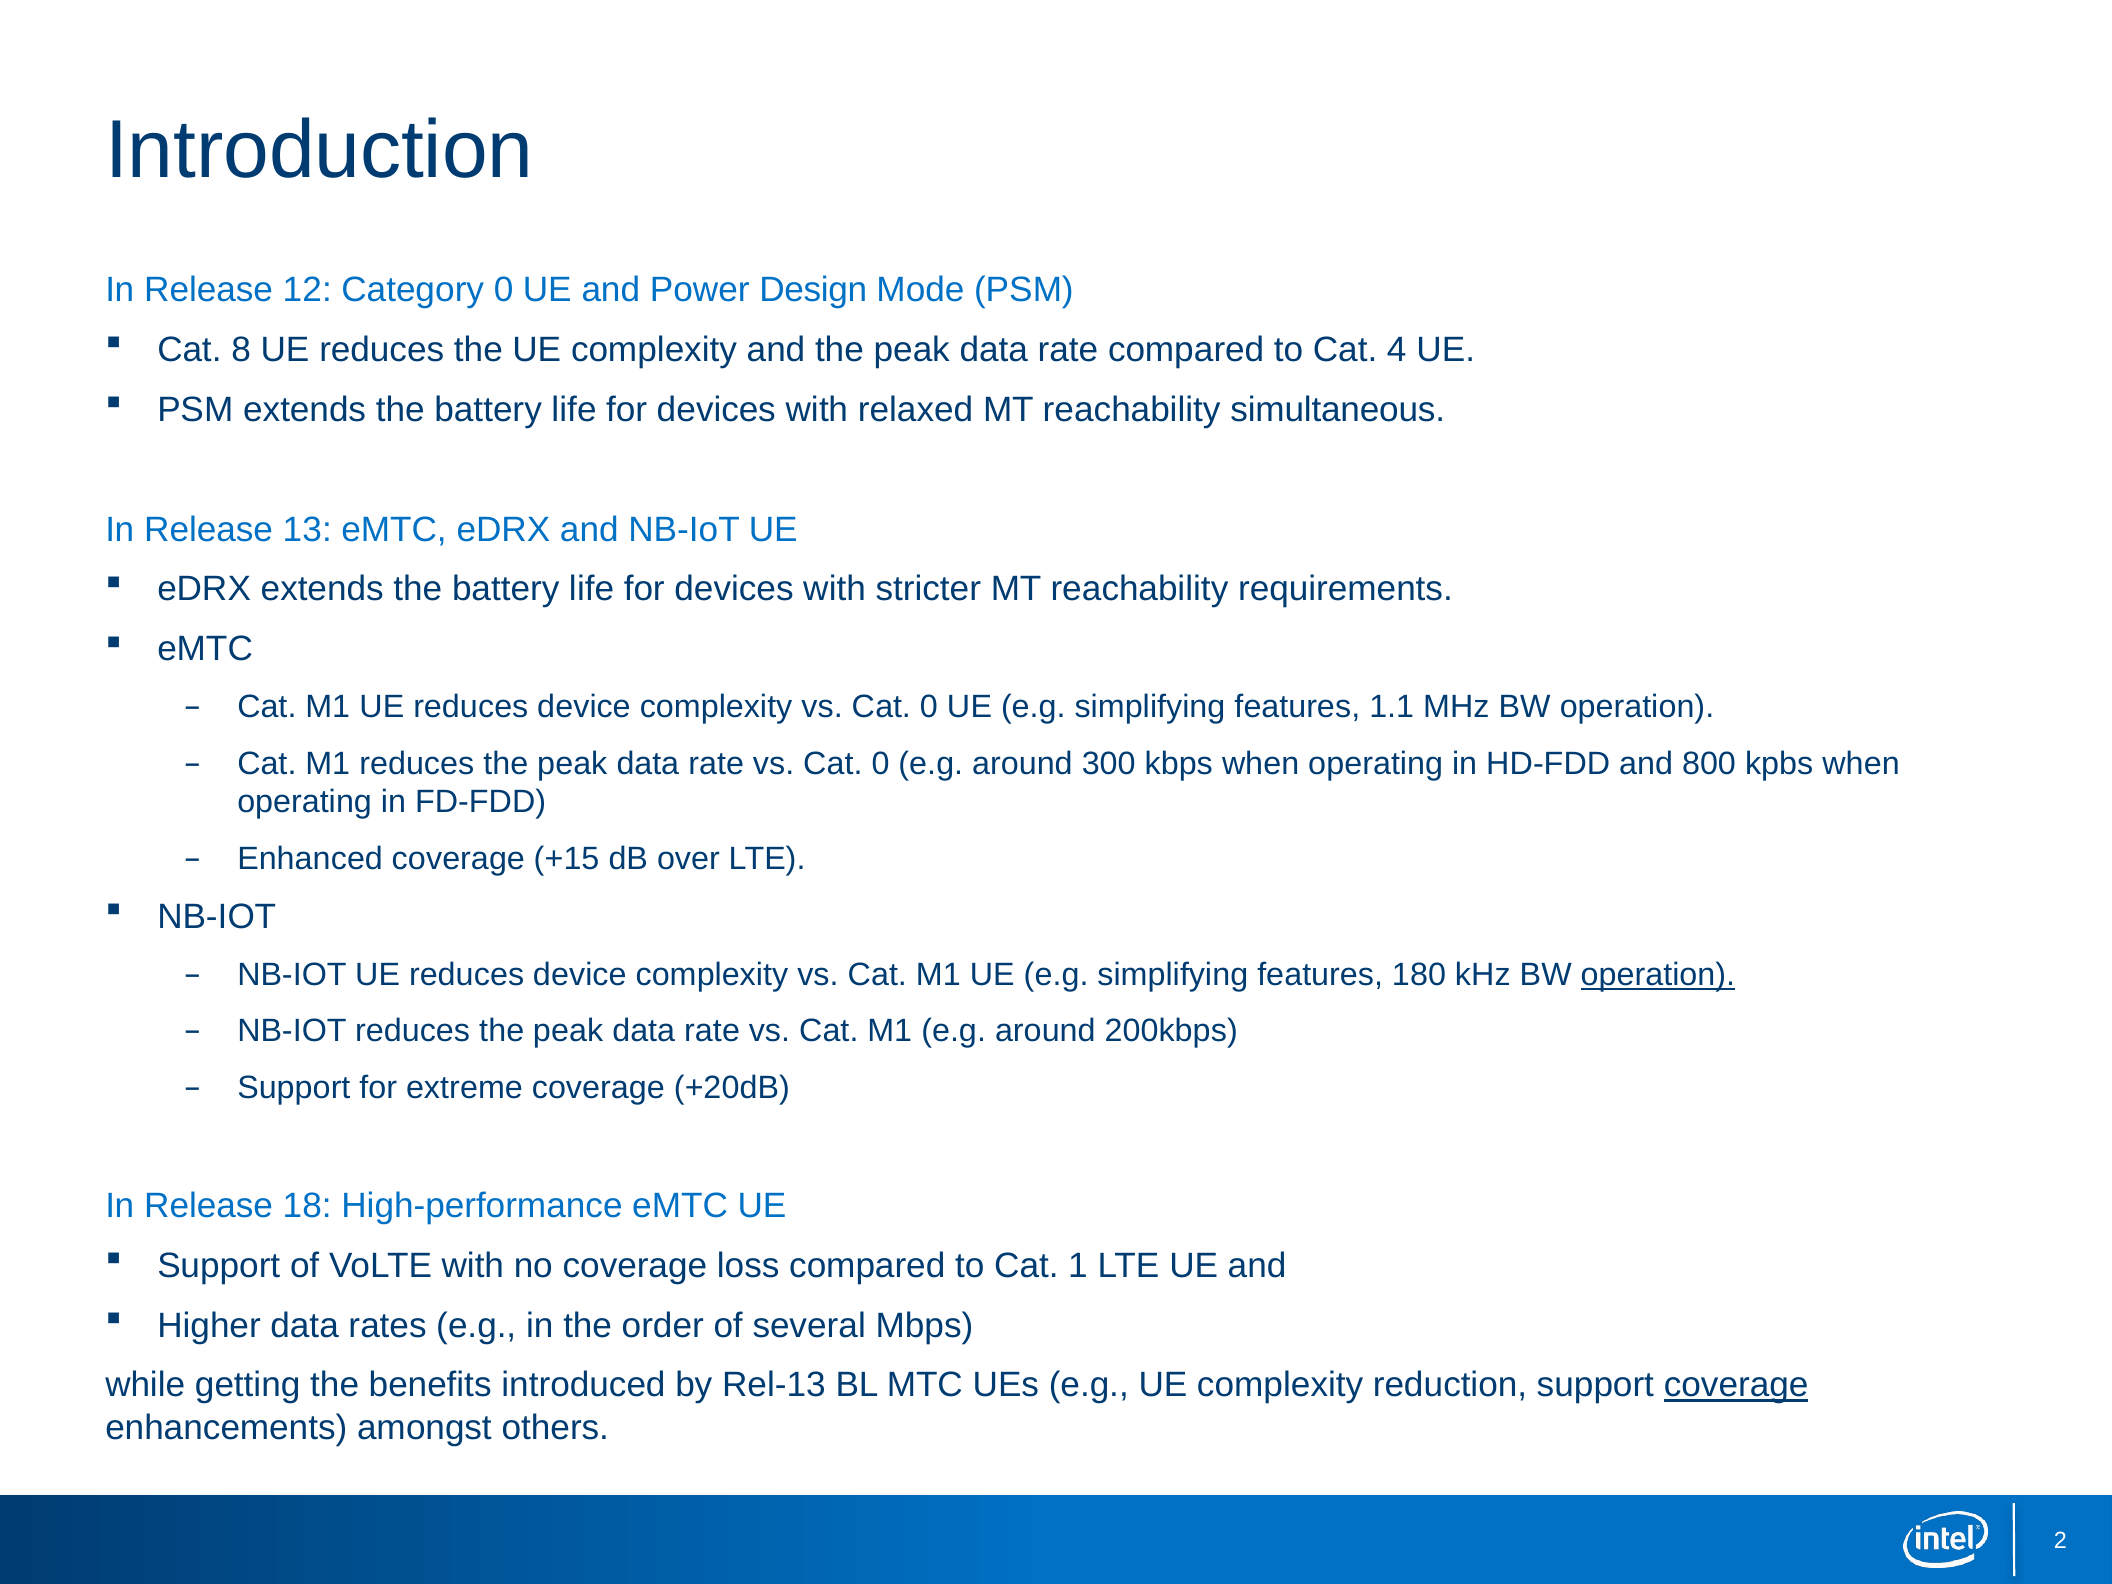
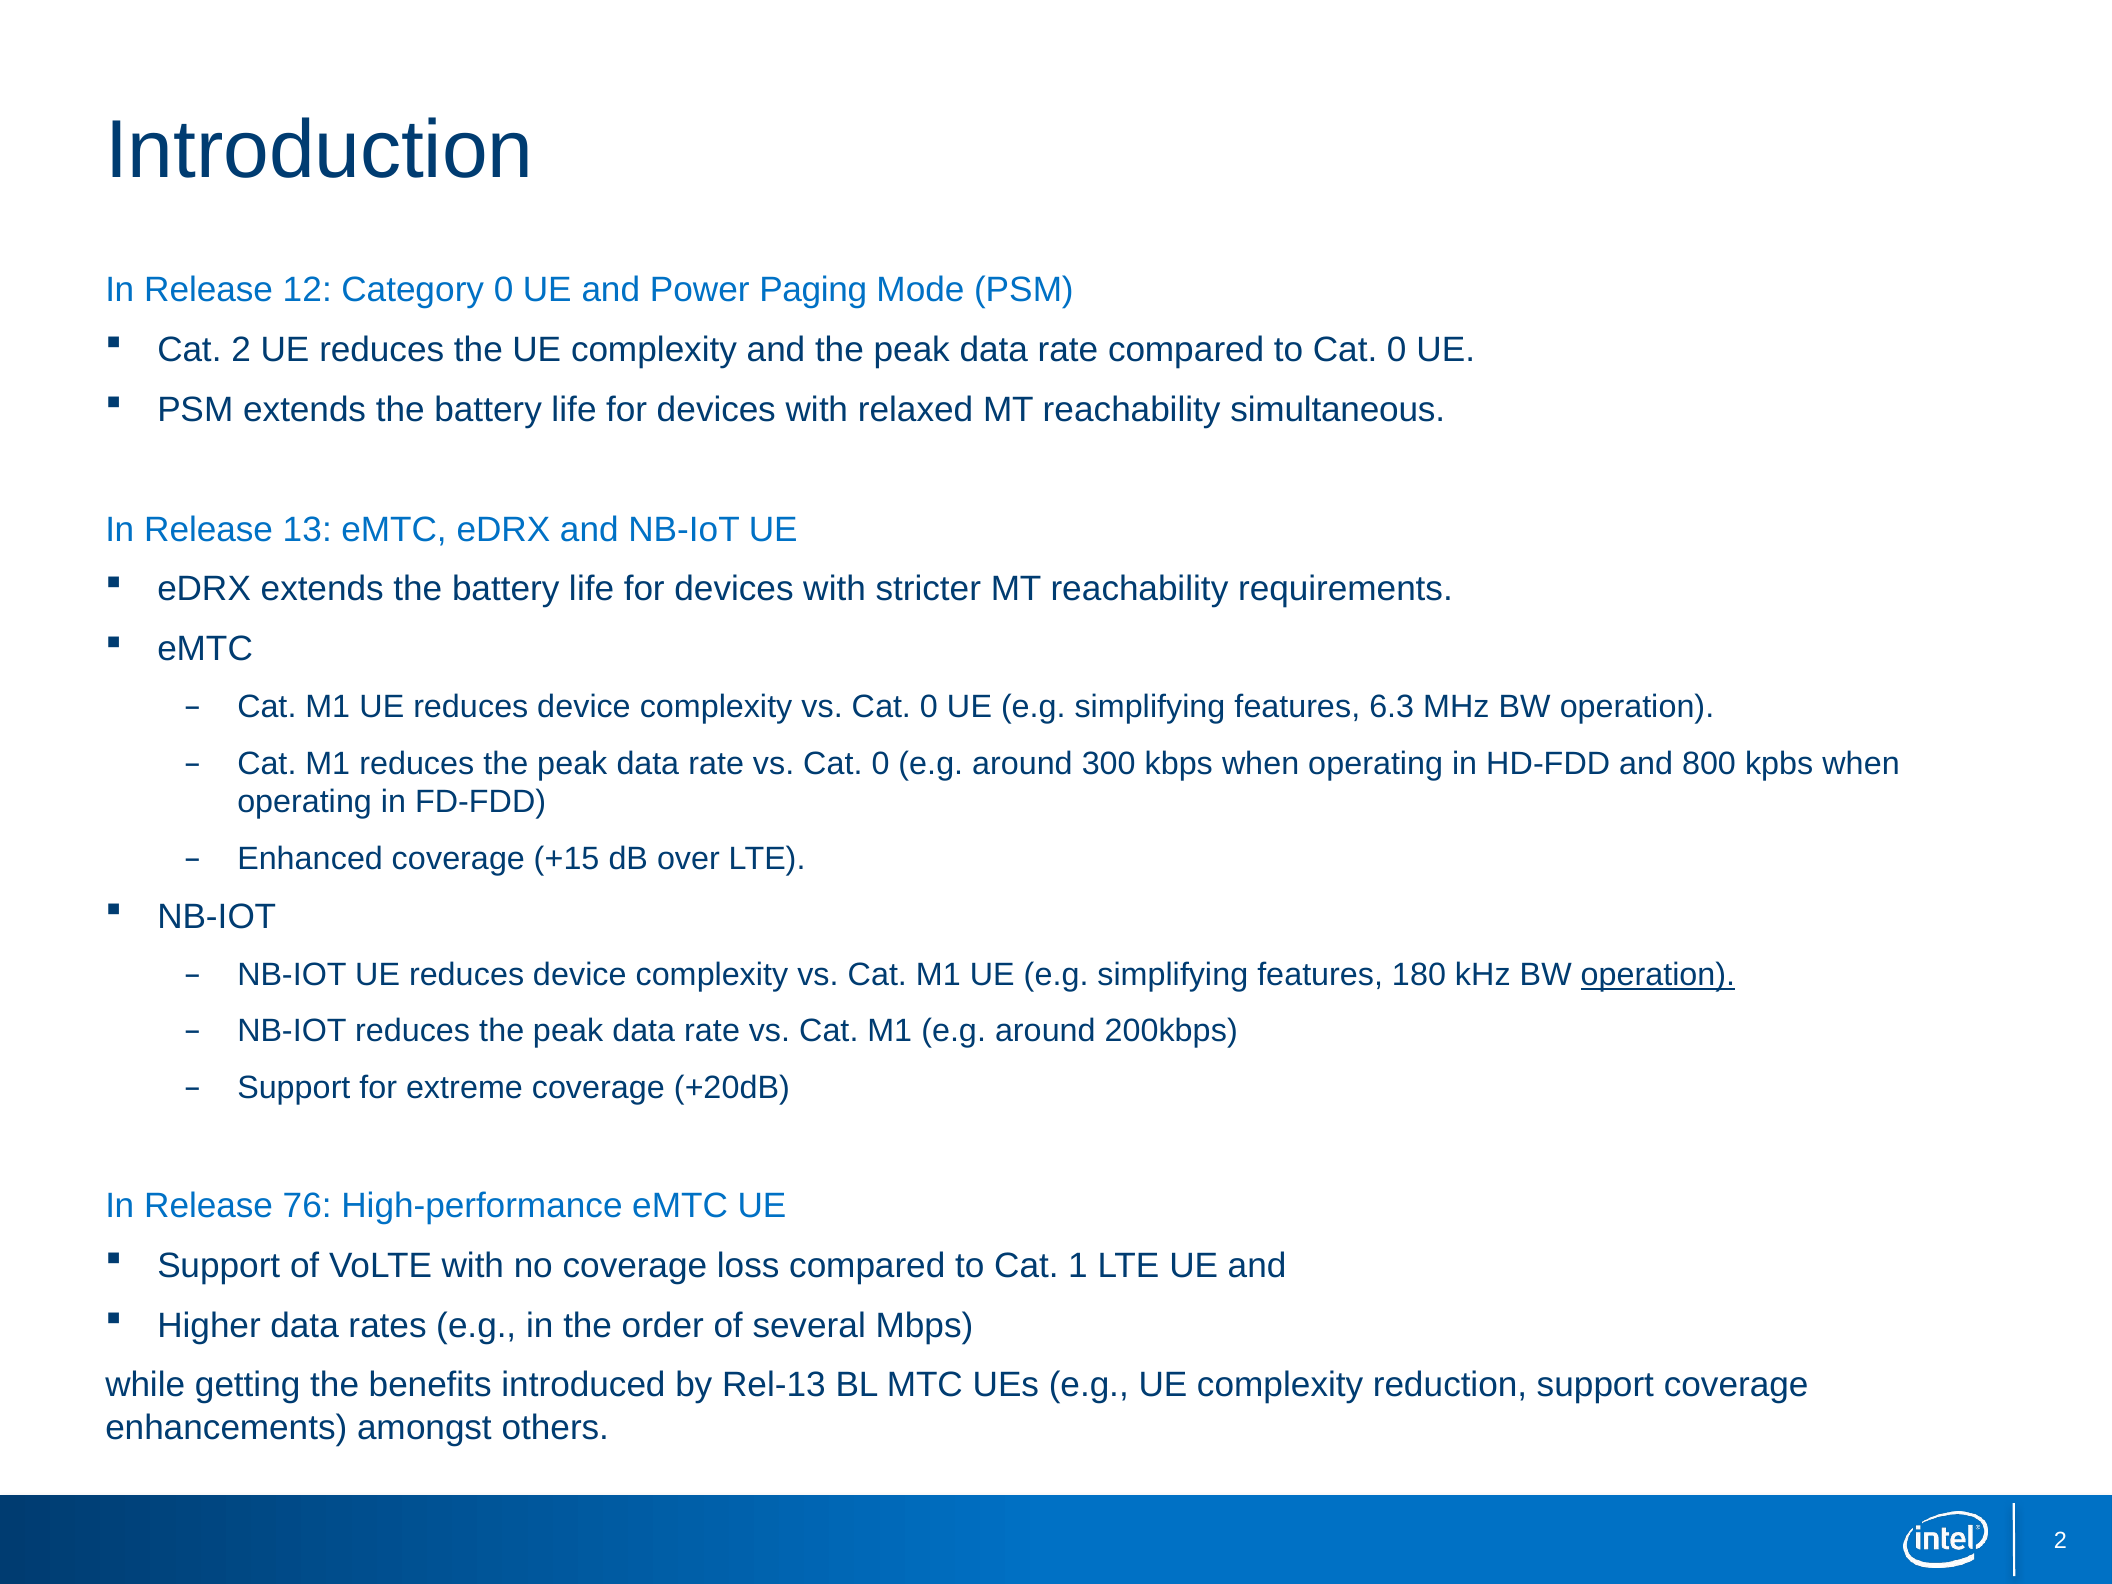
Design: Design -> Paging (813, 290)
Cat 8: 8 -> 2 (241, 350)
to Cat 4: 4 -> 0 (1397, 350)
1.1: 1.1 -> 6.3 (1392, 707)
18: 18 -> 76 (307, 1206)
coverage underline: present -> none (1736, 1385)
